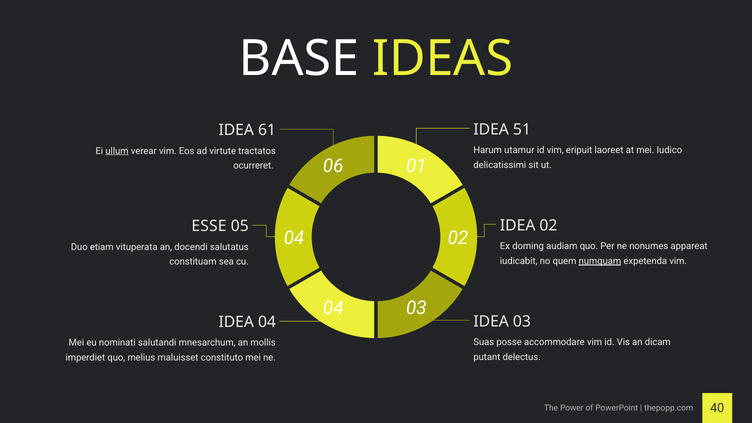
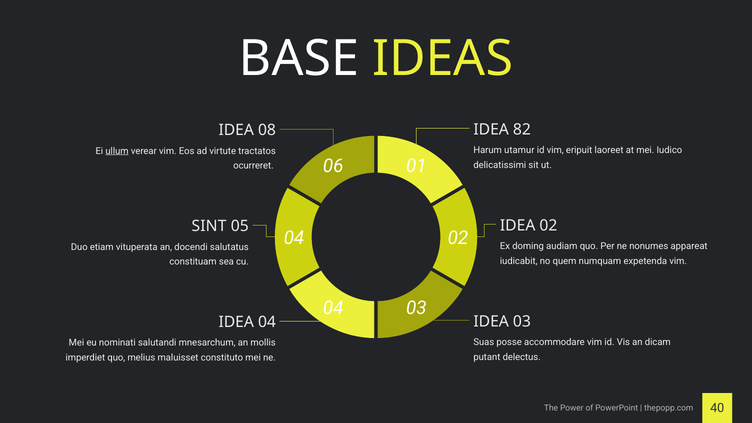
51: 51 -> 82 (522, 130)
61: 61 -> 08 (267, 130)
ESSE: ESSE -> SINT (209, 226)
numquam underline: present -> none (600, 261)
